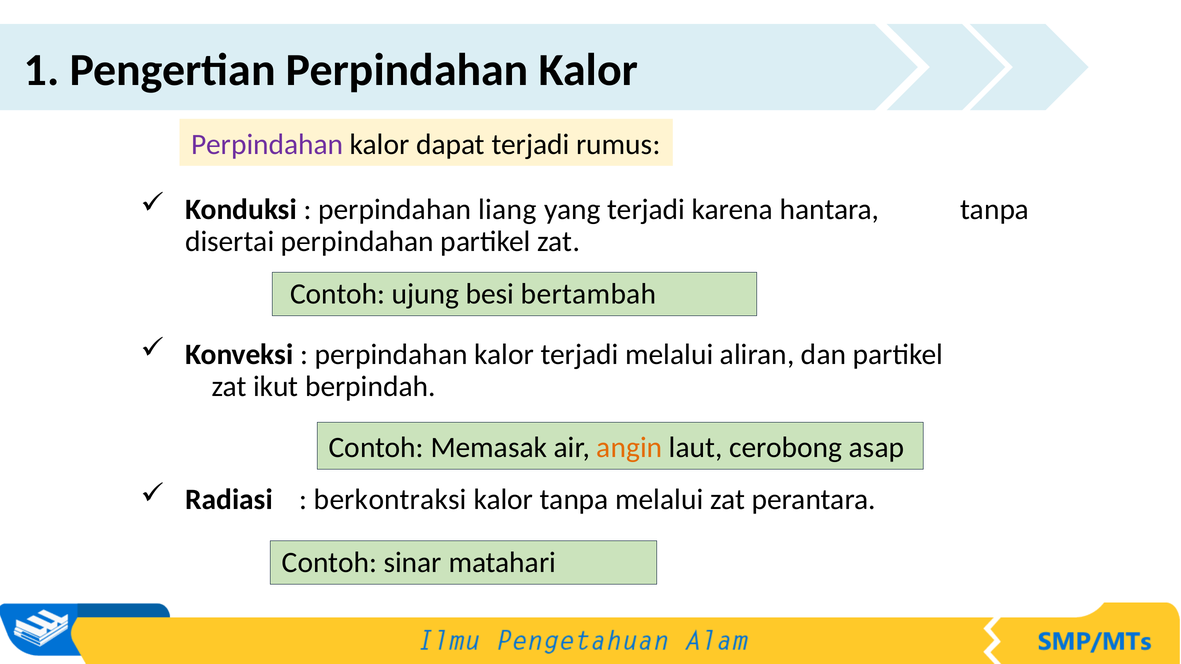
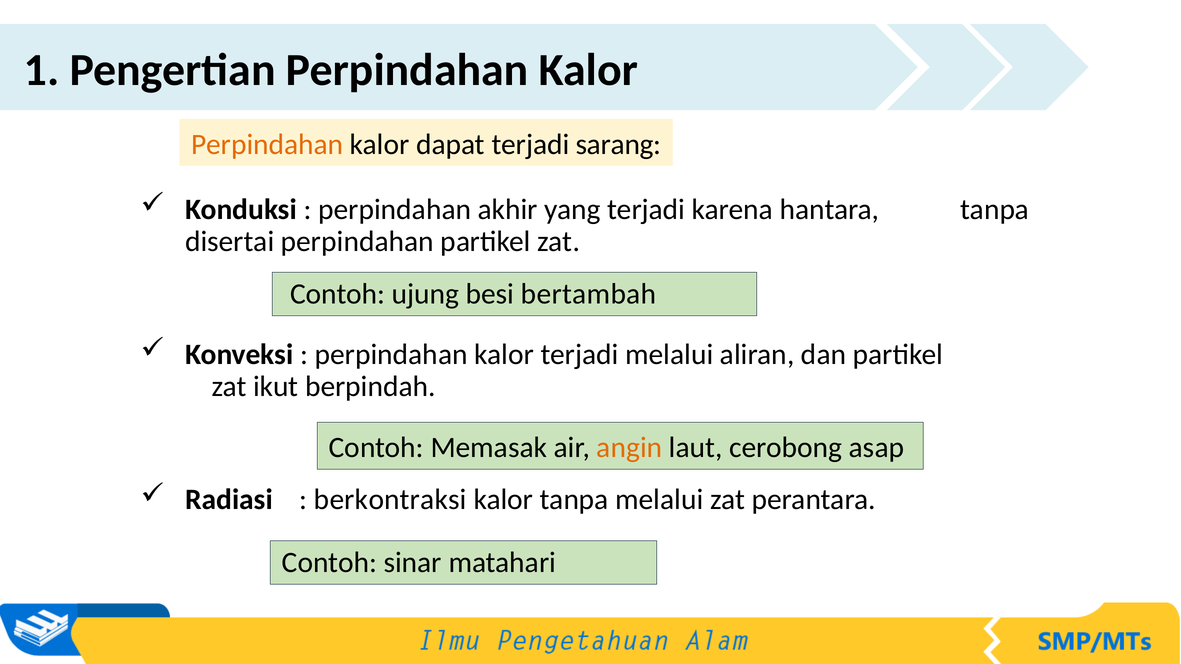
Perpindahan colour: purple -> orange (267, 144)
rumus: rumus -> sarang (618, 144)
liang: liang -> akhir (508, 210)
